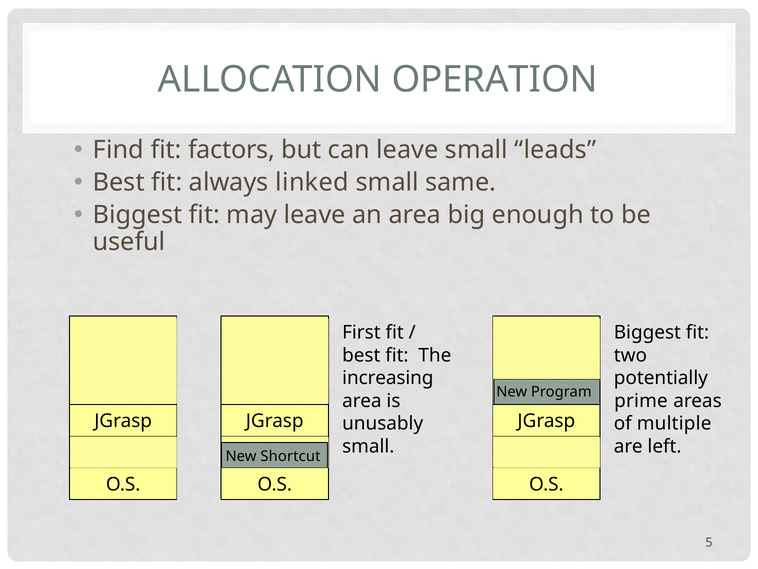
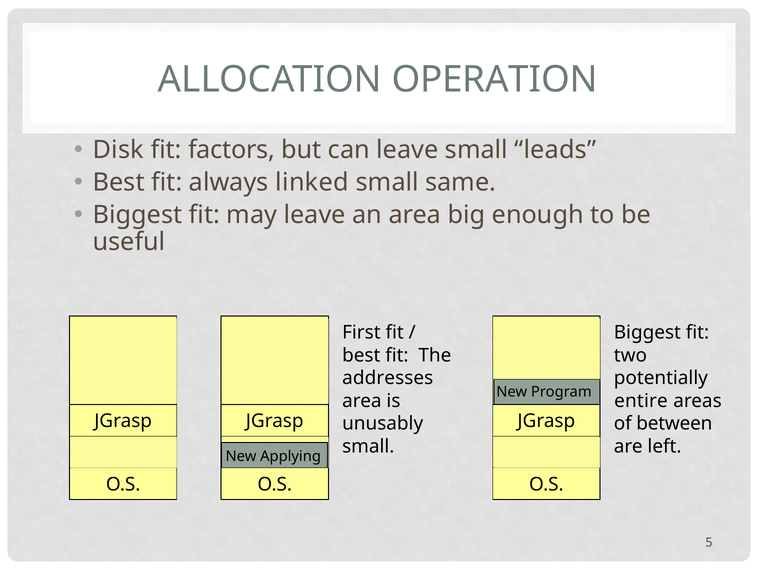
Find: Find -> Disk (118, 150)
increasing: increasing -> addresses (388, 378)
prime: prime -> entire (641, 400)
multiple: multiple -> between (674, 423)
Shortcut: Shortcut -> Applying (291, 456)
